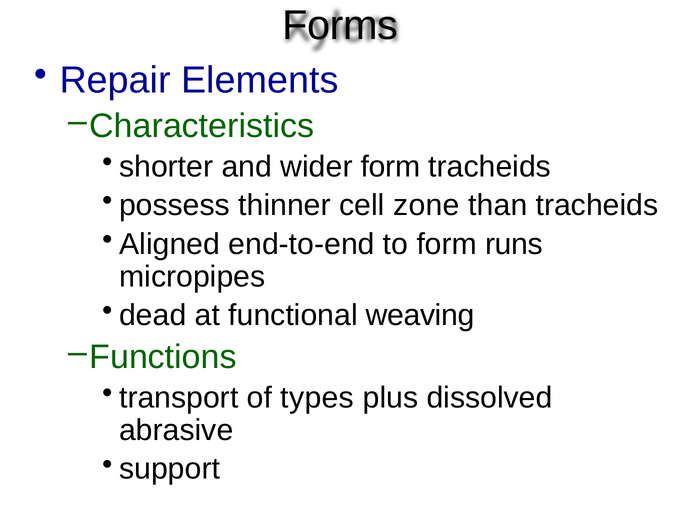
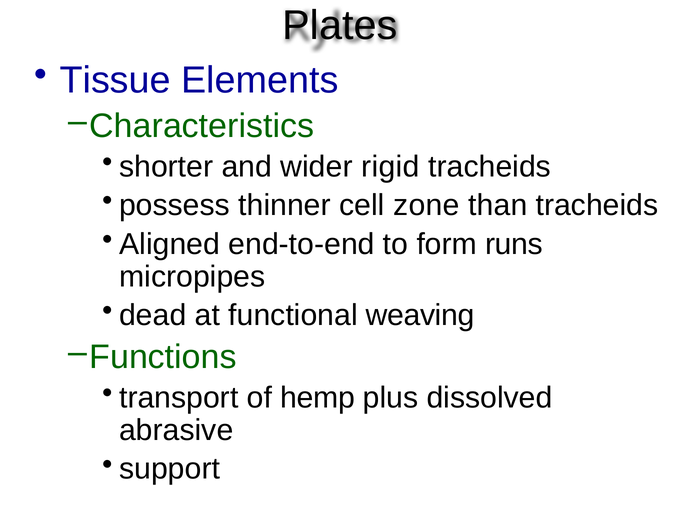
Forms: Forms -> Plates (340, 26)
Repair: Repair -> Tissue (115, 80)
wider form: form -> rigid (390, 167)
types: types -> hemp (317, 398)
